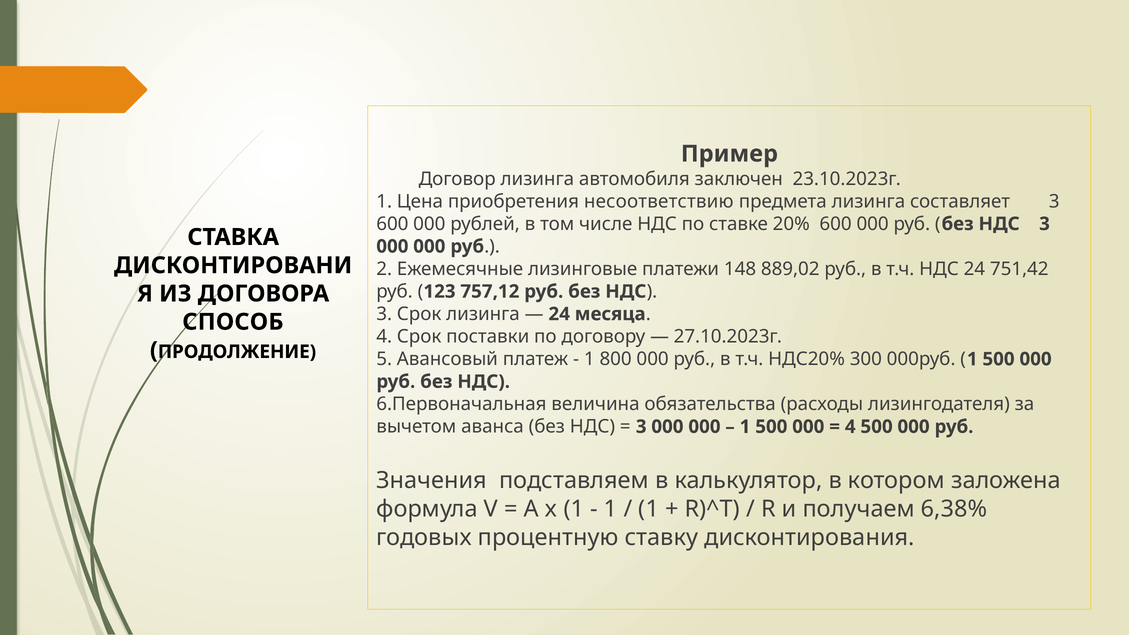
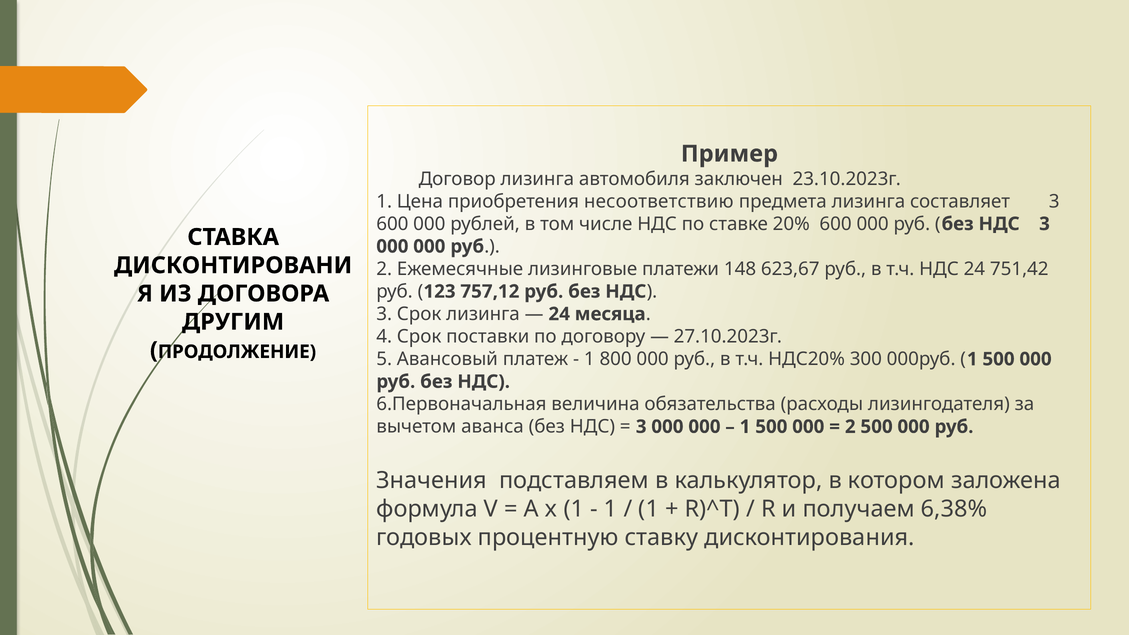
889,02: 889,02 -> 623,67 (790, 269)
СПОСОБ: СПОСОБ -> ДРУГИМ (233, 322)
4: 4 -> 2 (850, 427)
